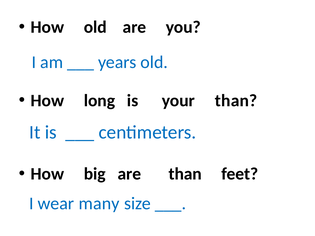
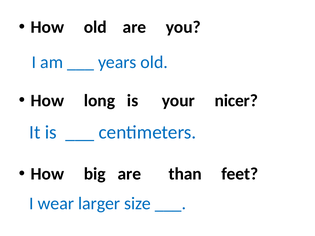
your than: than -> nicer (236, 101)
many: many -> larger (99, 204)
